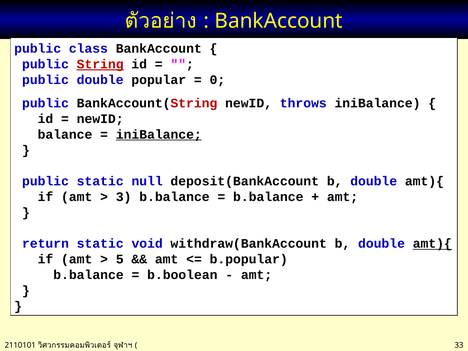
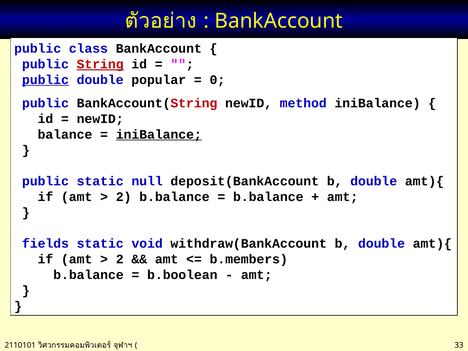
public underline: none -> present (45, 80)
throws: throws -> method (303, 103)
3: 3 -> 2 (124, 197)
return: return -> fields (45, 244)
amt){ underline: present -> none (432, 244)
5: 5 -> 2 (120, 259)
b.popular: b.popular -> b.members (249, 259)
